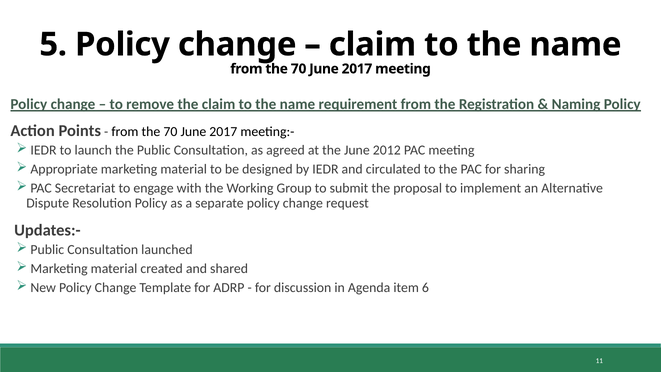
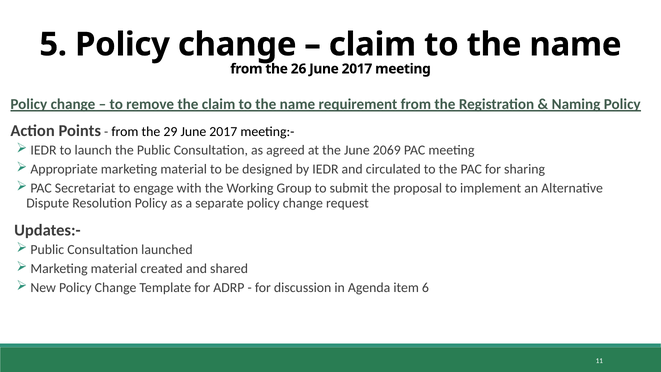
70: 70 -> 26 (299, 69)
70: 70 -> 29 (170, 132)
2012: 2012 -> 2069 (387, 150)
